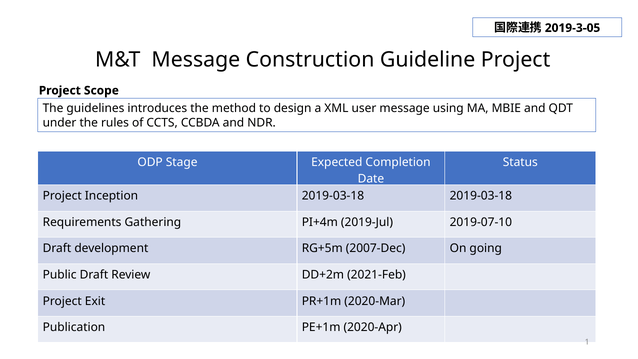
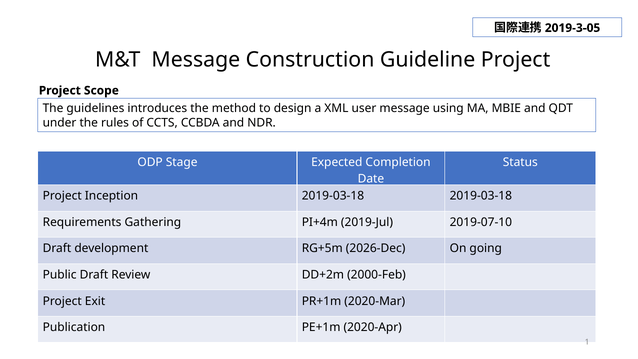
2007-Dec: 2007-Dec -> 2026-Dec (376, 248)
2021-Feb: 2021-Feb -> 2000-Feb (376, 275)
